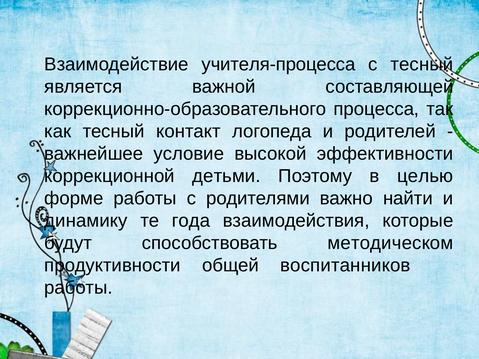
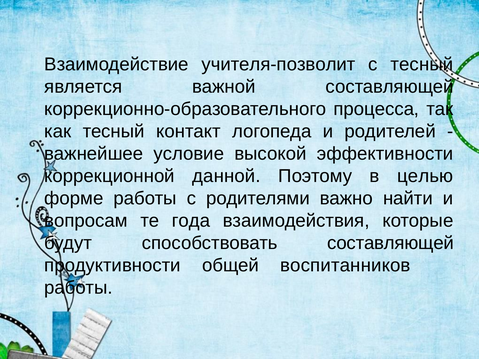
учителя-процесса: учителя-процесса -> учителя-позволит (278, 64)
детьми: детьми -> данной (226, 176)
динамику: динамику -> вопросам (86, 221)
способствовать методическом: методическом -> составляющей (391, 243)
